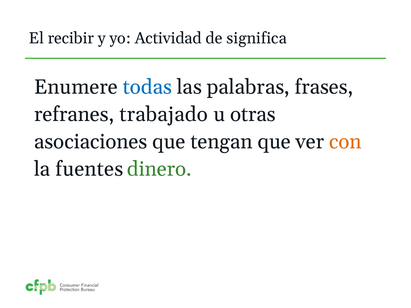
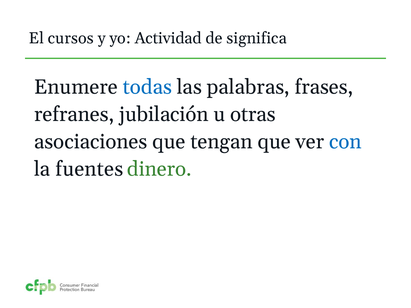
recibir: recibir -> cursos (71, 38)
trabajado: trabajado -> jubilación (164, 114)
con colour: orange -> blue (345, 142)
